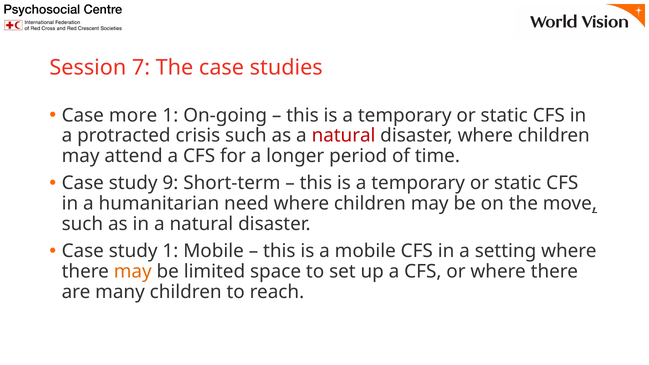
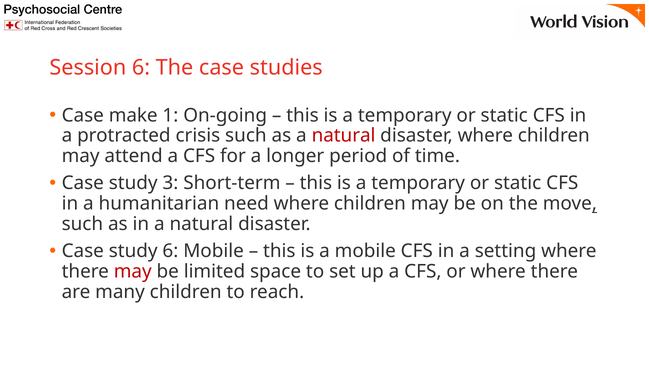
Session 7: 7 -> 6 (141, 68)
more: more -> make (133, 115)
9: 9 -> 3 (170, 183)
study 1: 1 -> 6 (170, 251)
may colour: orange -> red (133, 272)
